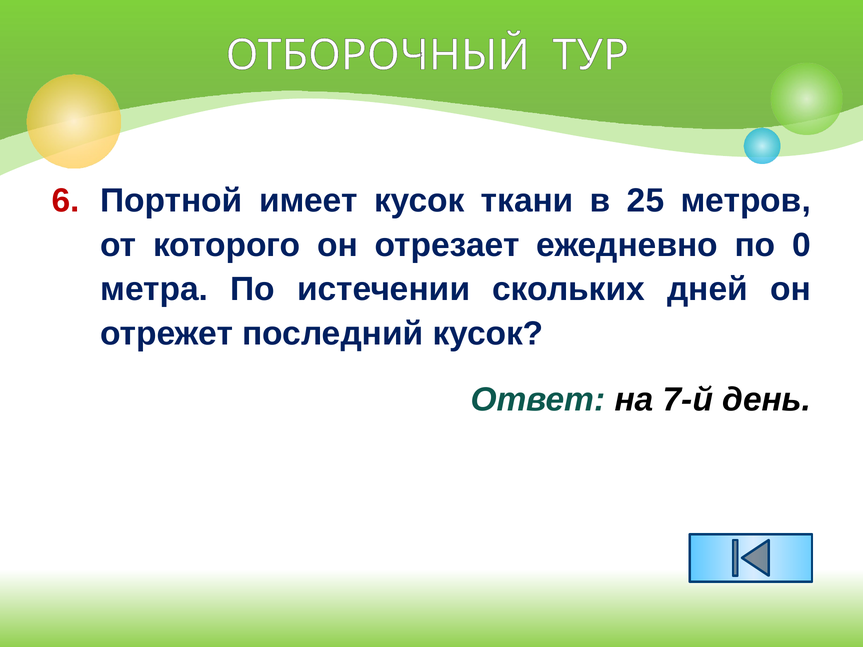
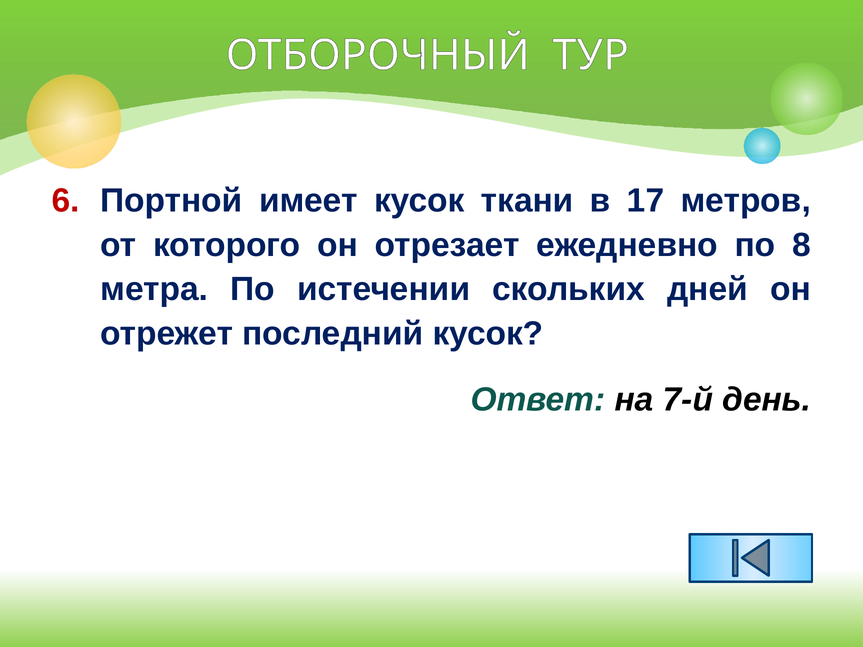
25: 25 -> 17 (646, 201)
0: 0 -> 8 (801, 245)
